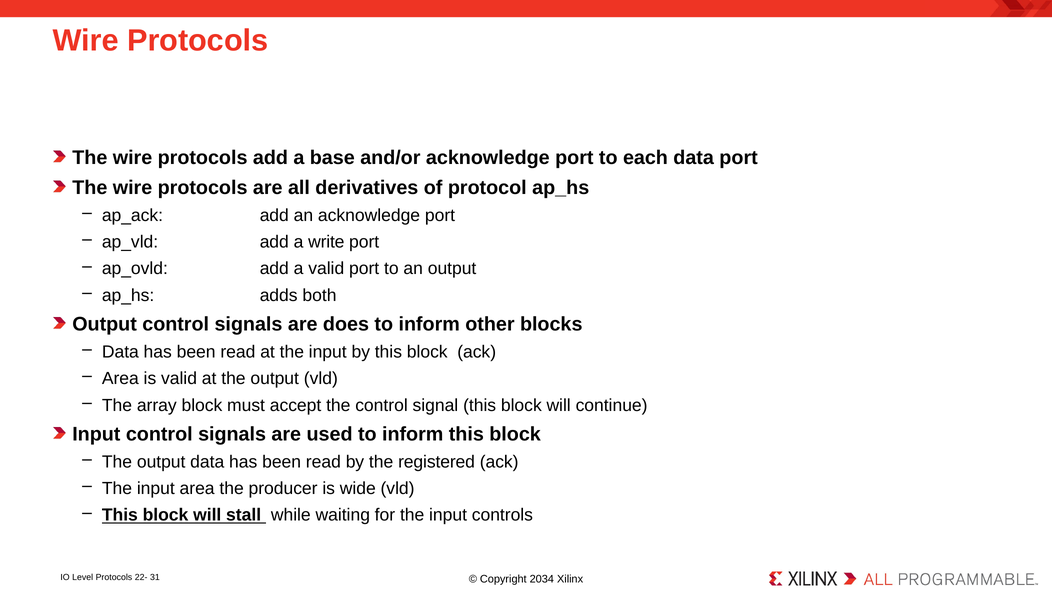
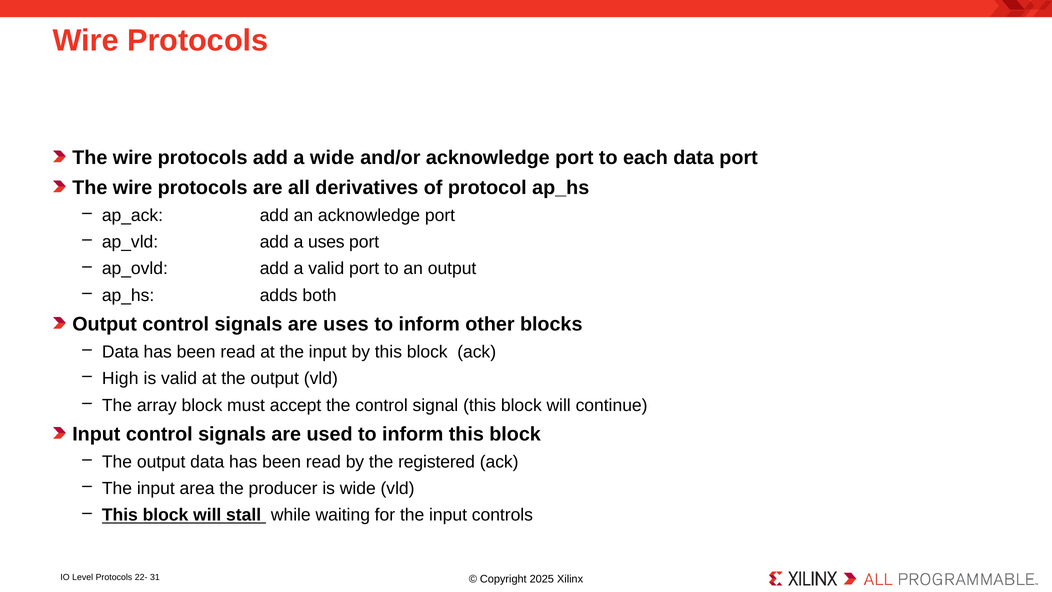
a base: base -> wide (332, 158)
a write: write -> uses (326, 242)
are does: does -> uses (346, 324)
Area: Area -> High (120, 379)
2034: 2034 -> 2025 (542, 579)
